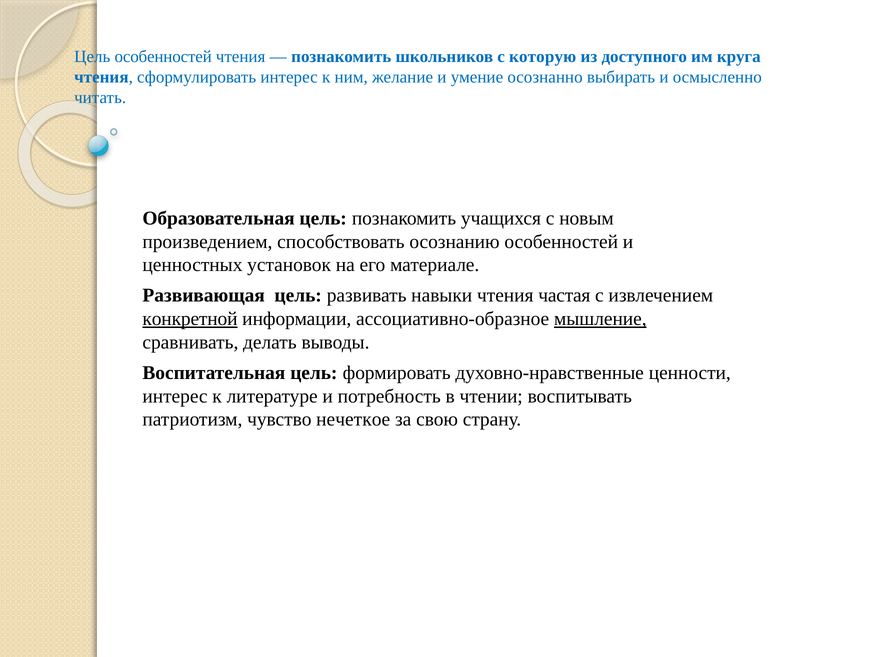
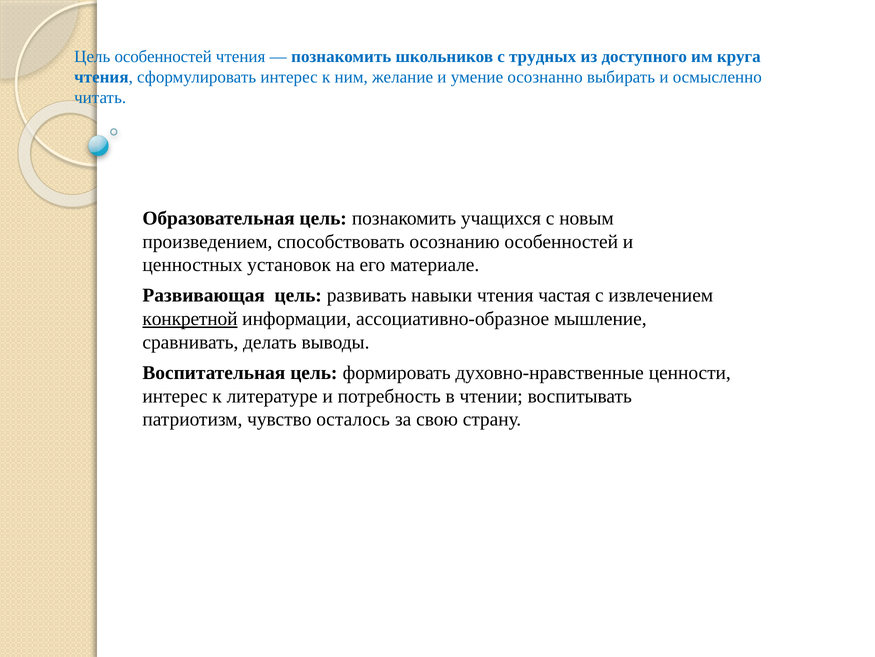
которую: которую -> трудных (543, 57)
мышление underline: present -> none (600, 319)
нечеткое: нечеткое -> осталось (353, 419)
